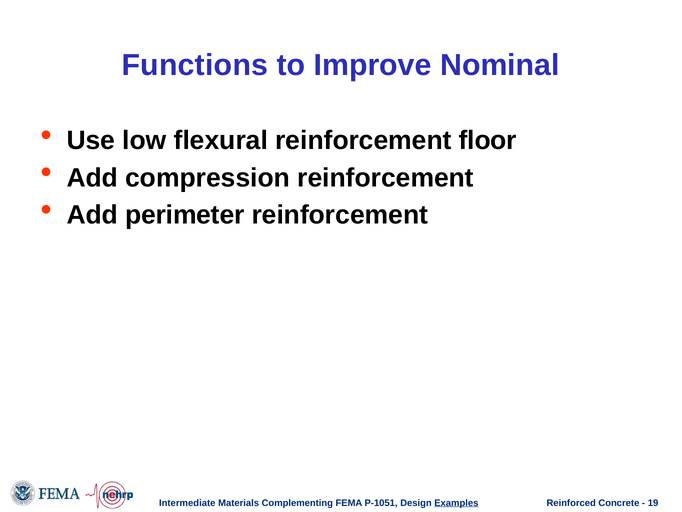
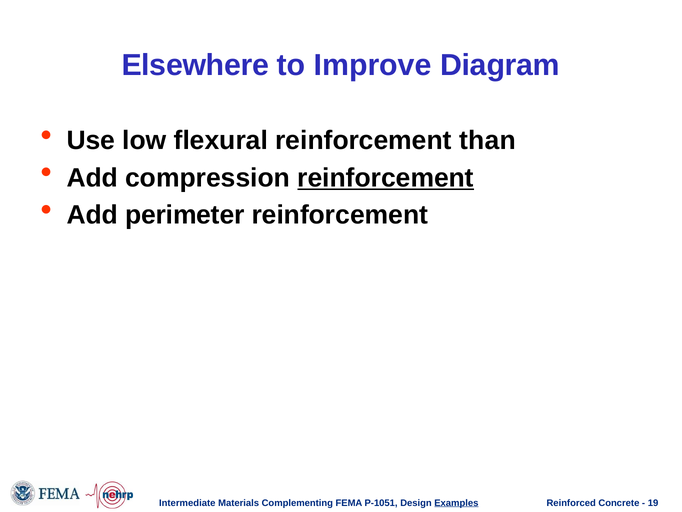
Functions: Functions -> Elsewhere (195, 65)
Nominal: Nominal -> Diagram (500, 65)
floor: floor -> than (488, 141)
reinforcement underline: none -> present (386, 178)
